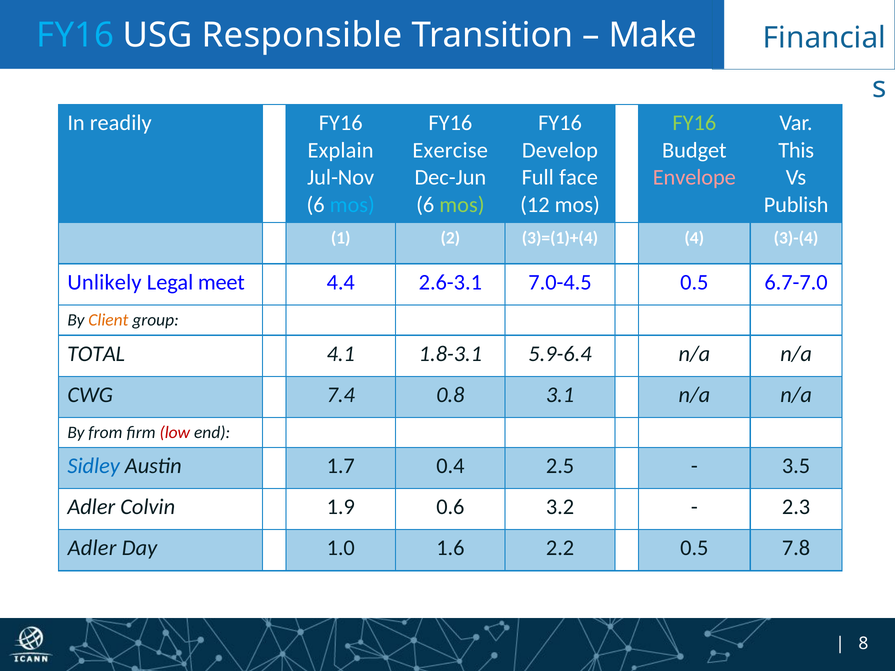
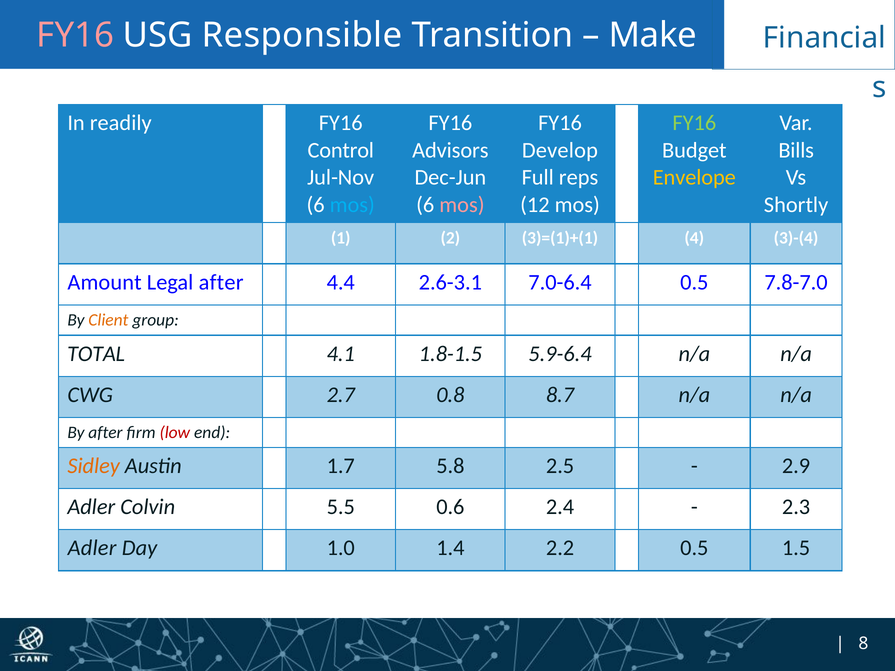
FY16 colour: light blue -> pink (75, 35)
Explain: Explain -> Control (341, 150)
Exercise: Exercise -> Advisors (450, 150)
This: This -> Bills (796, 150)
face: face -> reps (579, 178)
Envelope colour: pink -> yellow (694, 178)
mos colour: light green -> pink (462, 205)
Publish: Publish -> Shortly (796, 205)
3)=(1)+(4: 3)=(1)+(4 -> 3)=(1)+(1 (560, 238)
Unlikely: Unlikely -> Amount (105, 282)
Legal meet: meet -> after (221, 282)
7.0-4.5: 7.0-4.5 -> 7.0-6.4 (560, 282)
6.7-7.0: 6.7-7.0 -> 7.8-7.0 (796, 282)
1.8-3.1: 1.8-3.1 -> 1.8-1.5 (450, 354)
7.4: 7.4 -> 2.7 (341, 395)
3.1: 3.1 -> 8.7 (560, 395)
By from: from -> after (105, 433)
Sidley colour: blue -> orange (94, 466)
0.4: 0.4 -> 5.8 (450, 466)
3.5: 3.5 -> 2.9 (796, 466)
1.9: 1.9 -> 5.5 (341, 507)
3.2: 3.2 -> 2.4 (560, 507)
1.6: 1.6 -> 1.4 (450, 548)
7.8: 7.8 -> 1.5 (796, 548)
